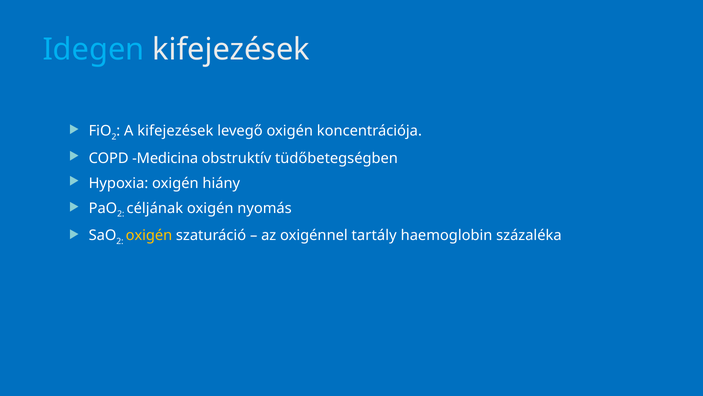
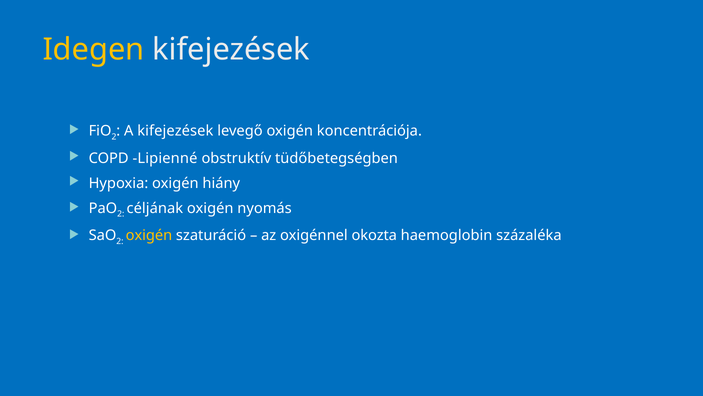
Idegen colour: light blue -> yellow (93, 49)
Medicina: Medicina -> Lipienné (165, 158)
tartály: tartály -> okozta (374, 235)
